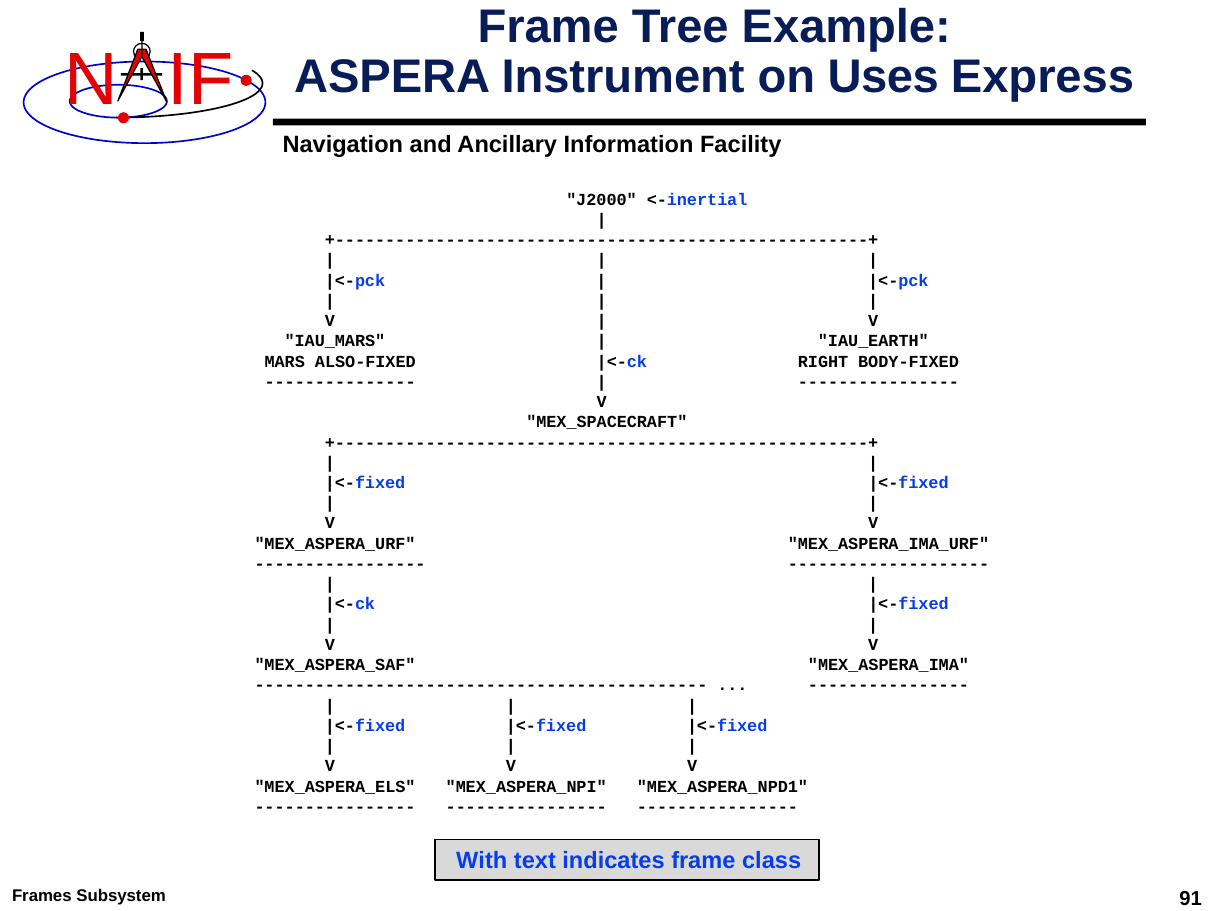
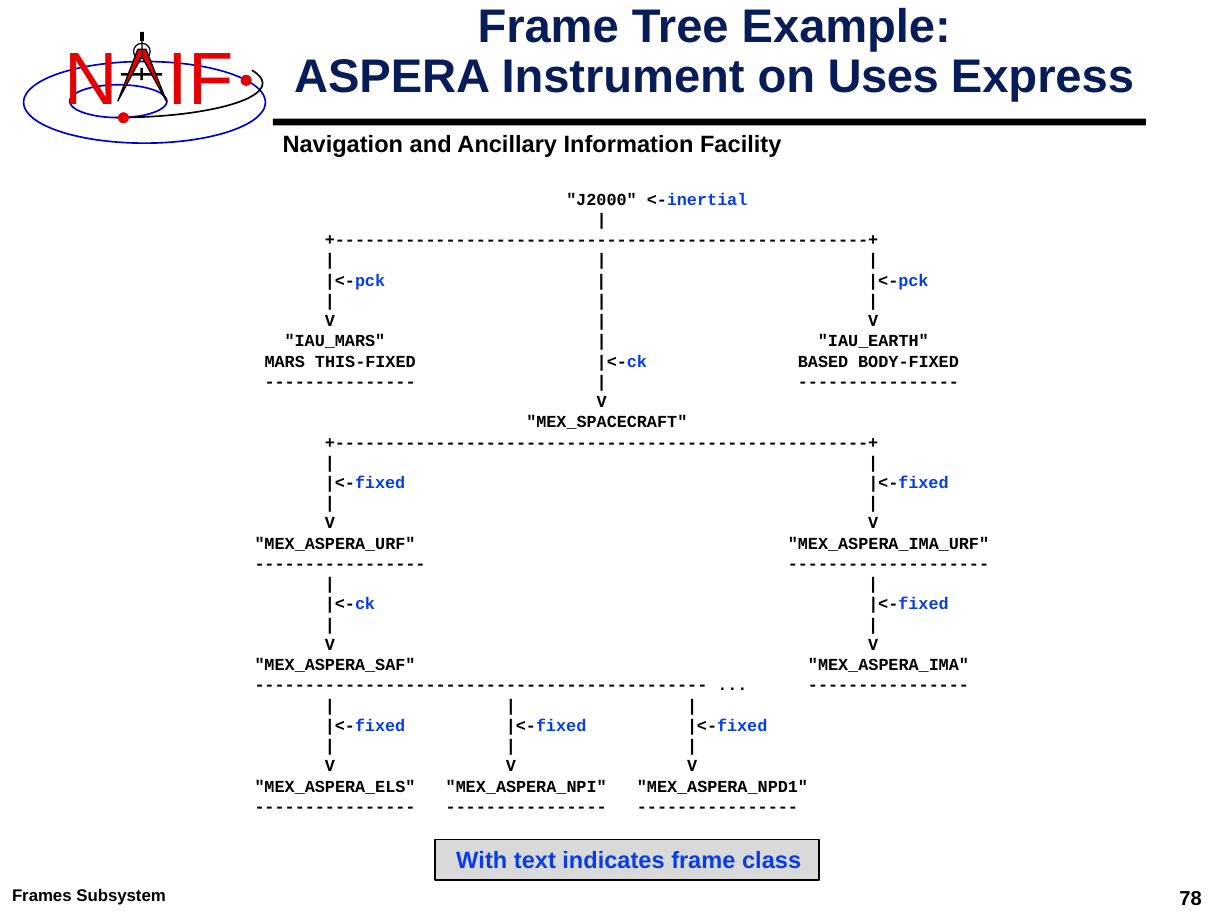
ALSO-FIXED: ALSO-FIXED -> THIS-FIXED (365, 361)
RIGHT: RIGHT -> BASED (823, 361)
91: 91 -> 78 (1191, 899)
